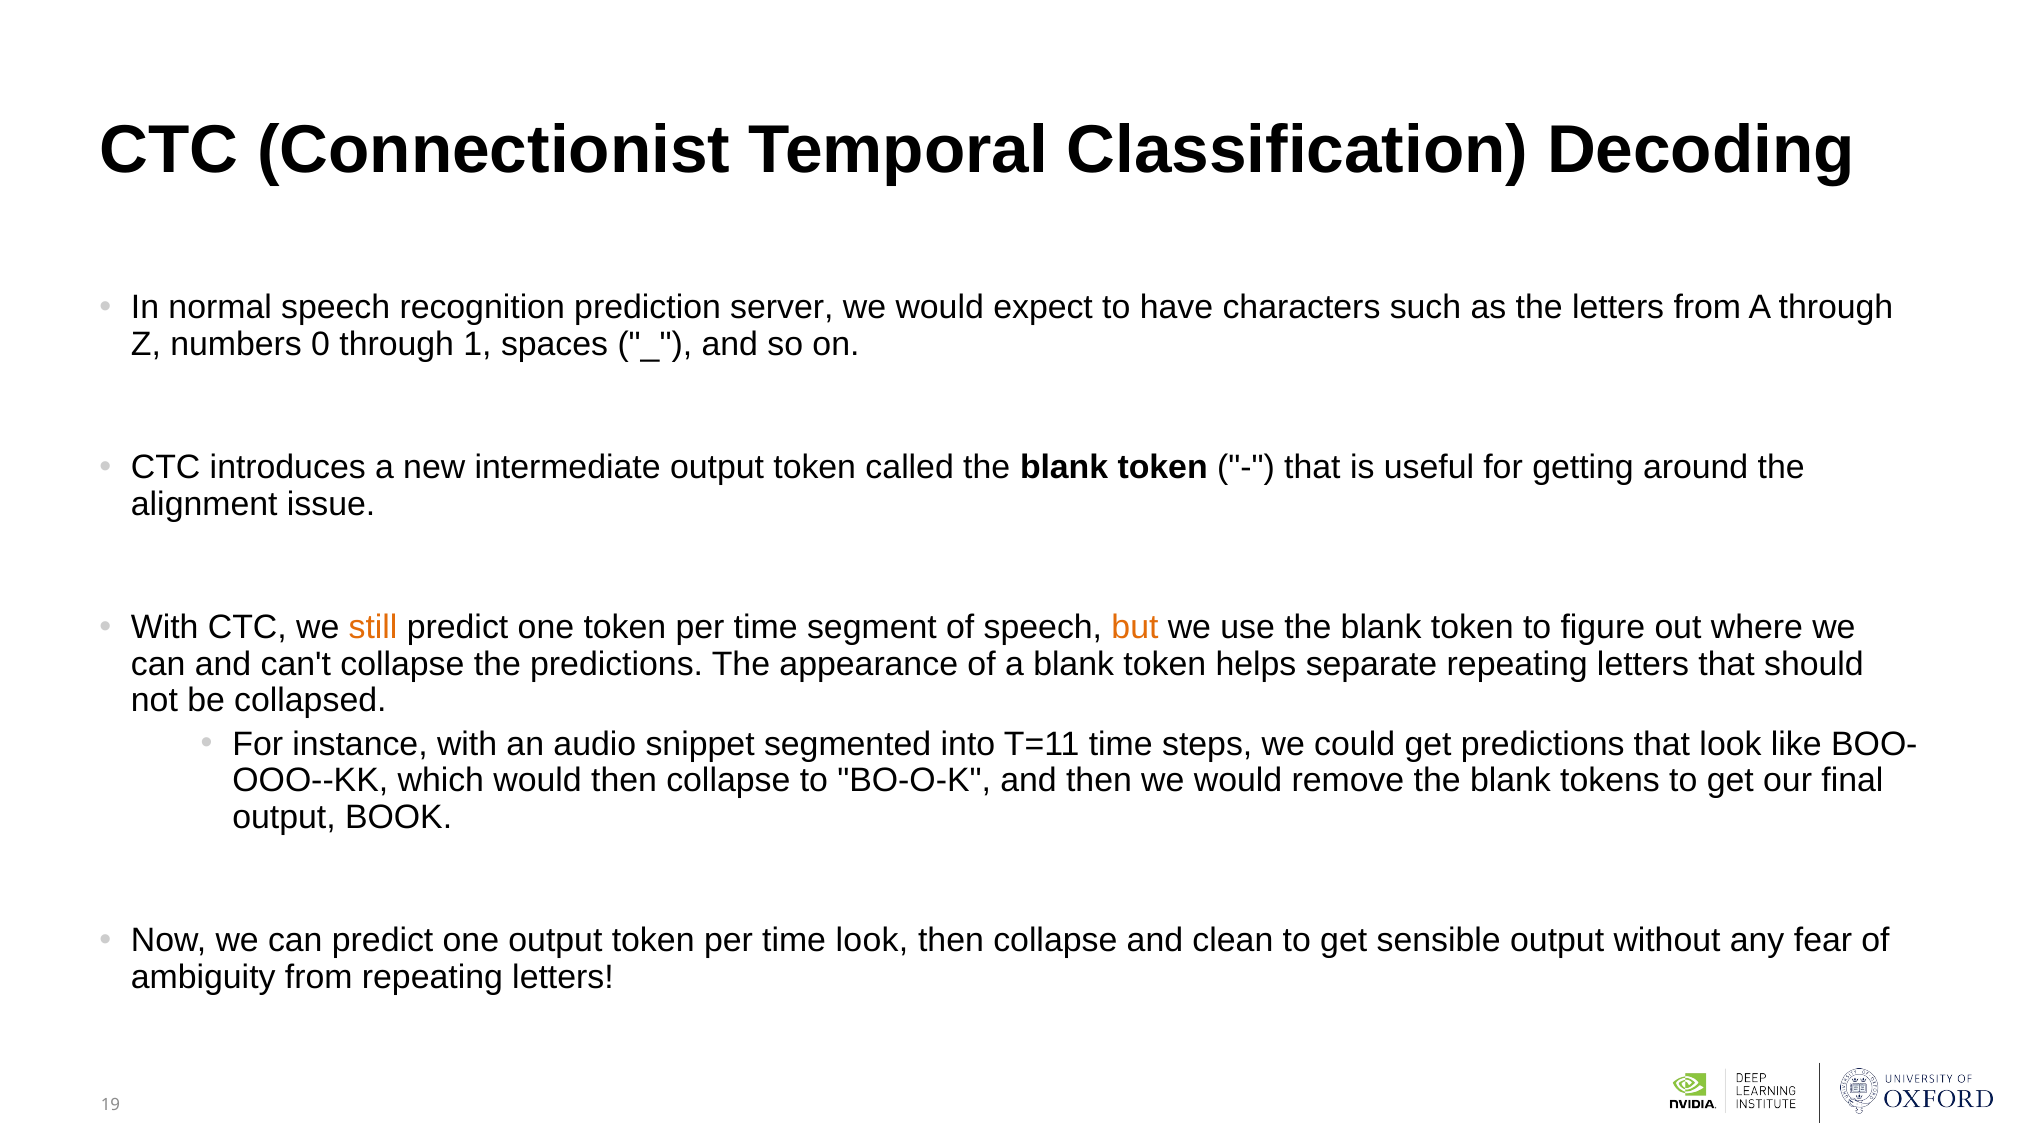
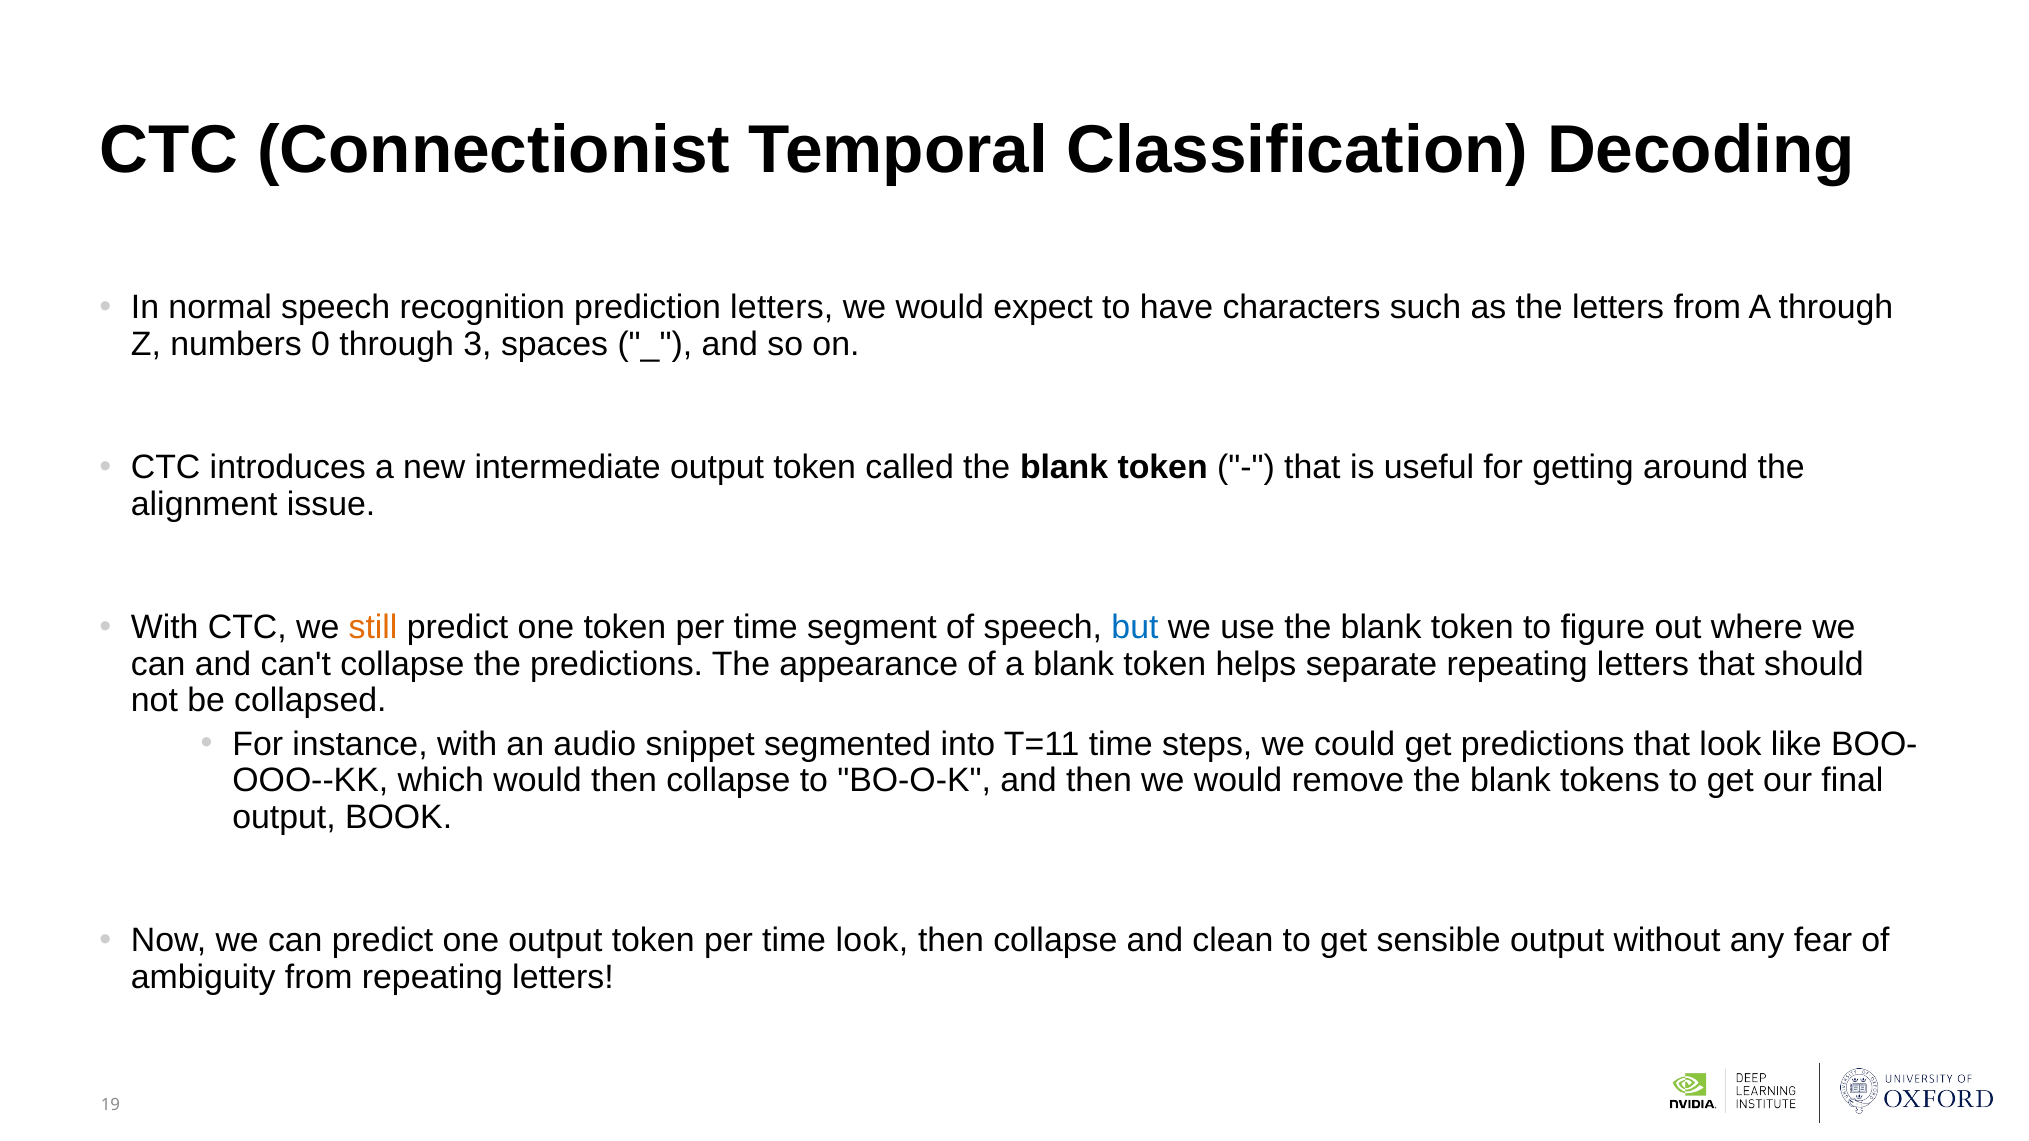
prediction server: server -> letters (782, 308)
1: 1 -> 3 (477, 344)
but colour: orange -> blue (1135, 628)
